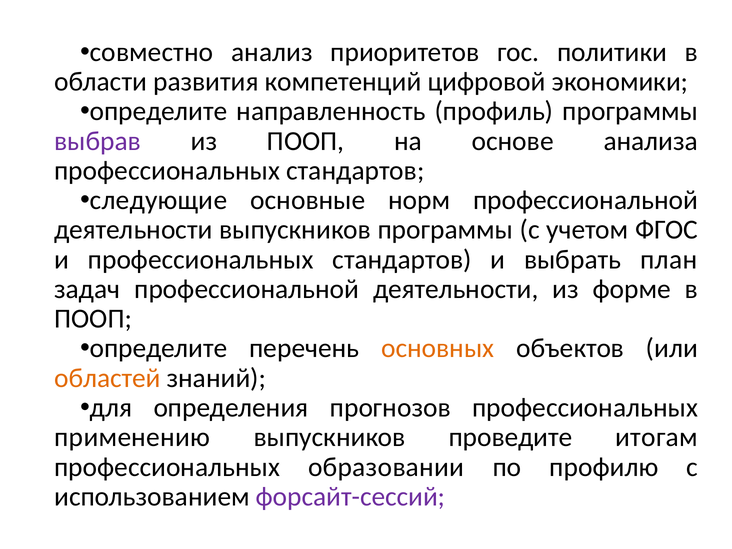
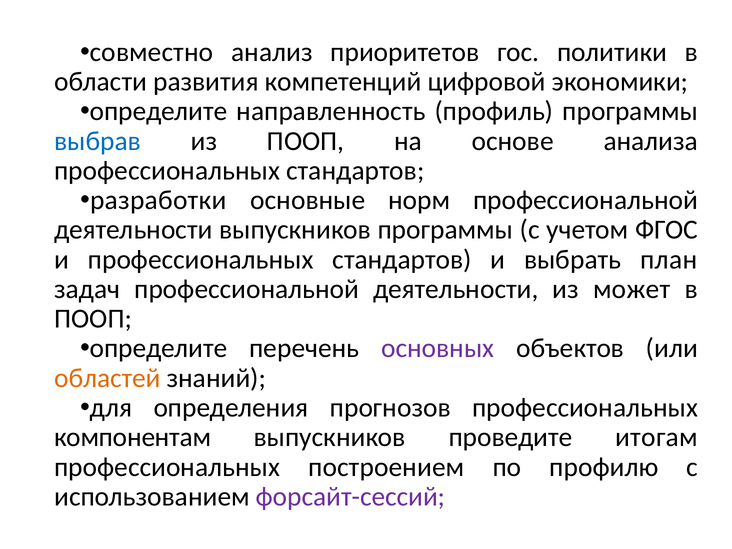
выбрав colour: purple -> blue (98, 141)
следующие: следующие -> разработки (158, 200)
форме: форме -> может (632, 289)
основных colour: orange -> purple (438, 349)
применению: применению -> компонентам (133, 438)
образовании: образовании -> построением (386, 467)
